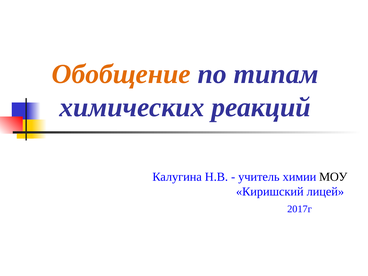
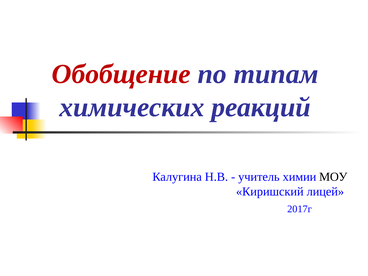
Обобщение colour: orange -> red (121, 74)
